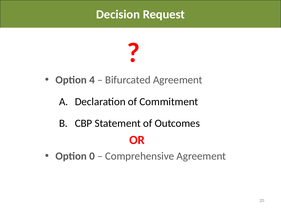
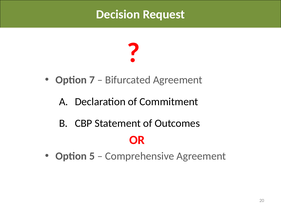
4: 4 -> 7 (92, 80)
0: 0 -> 5 (92, 157)
